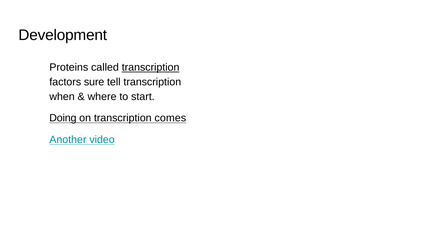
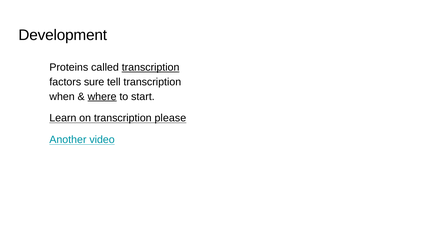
where underline: none -> present (102, 97)
Doing: Doing -> Learn (63, 118)
comes: comes -> please (170, 118)
